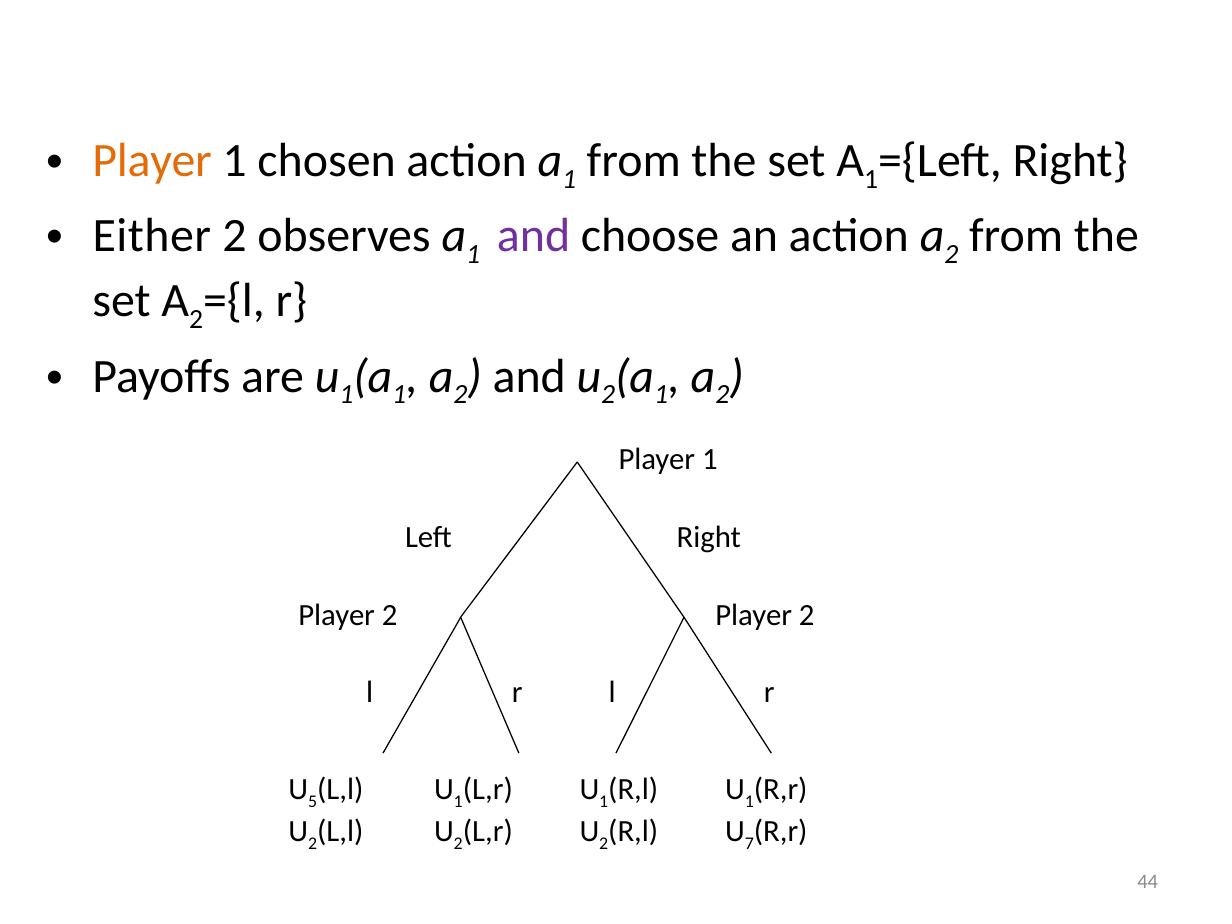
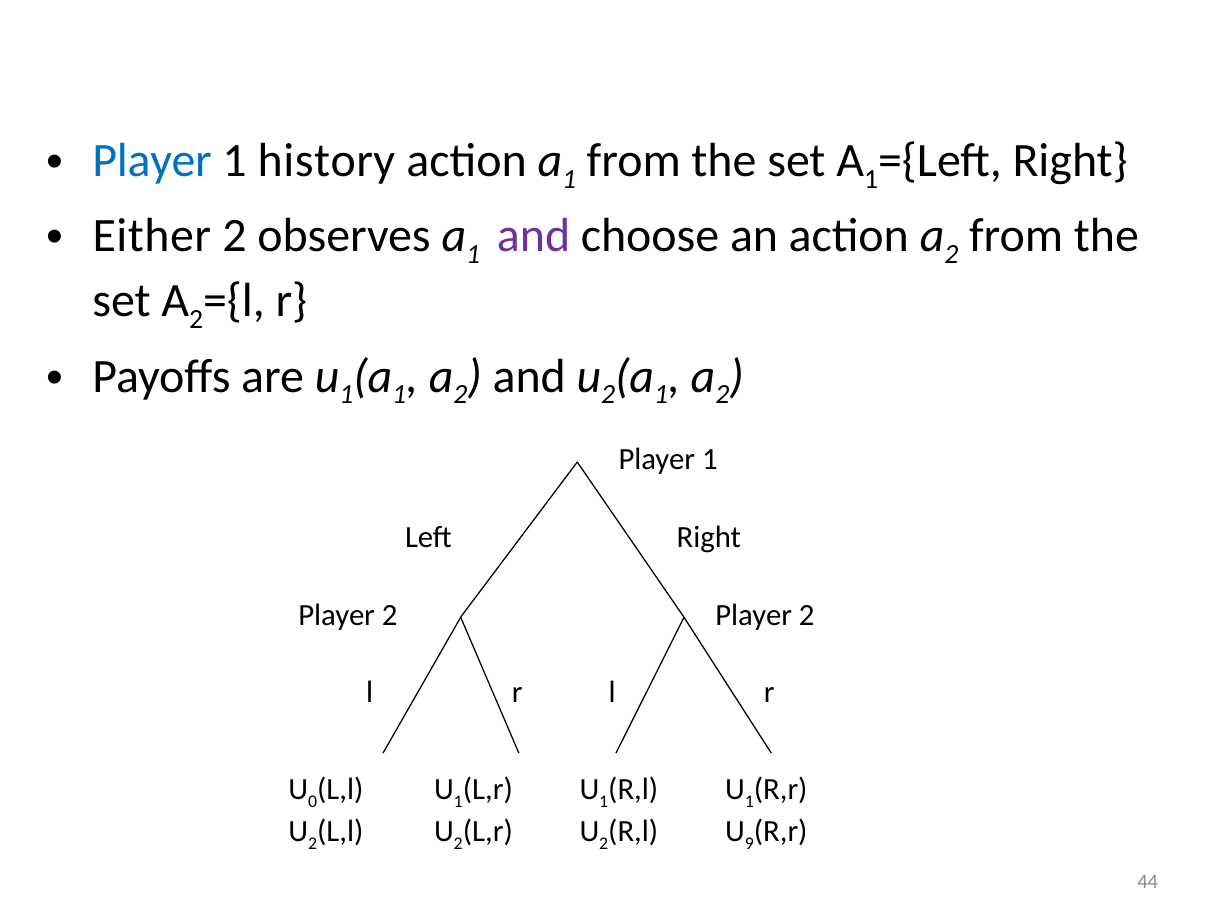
Player colour: orange -> blue (152, 161)
chosen: chosen -> history (326, 161)
5: 5 -> 0 (313, 801)
7: 7 -> 9 (749, 843)
